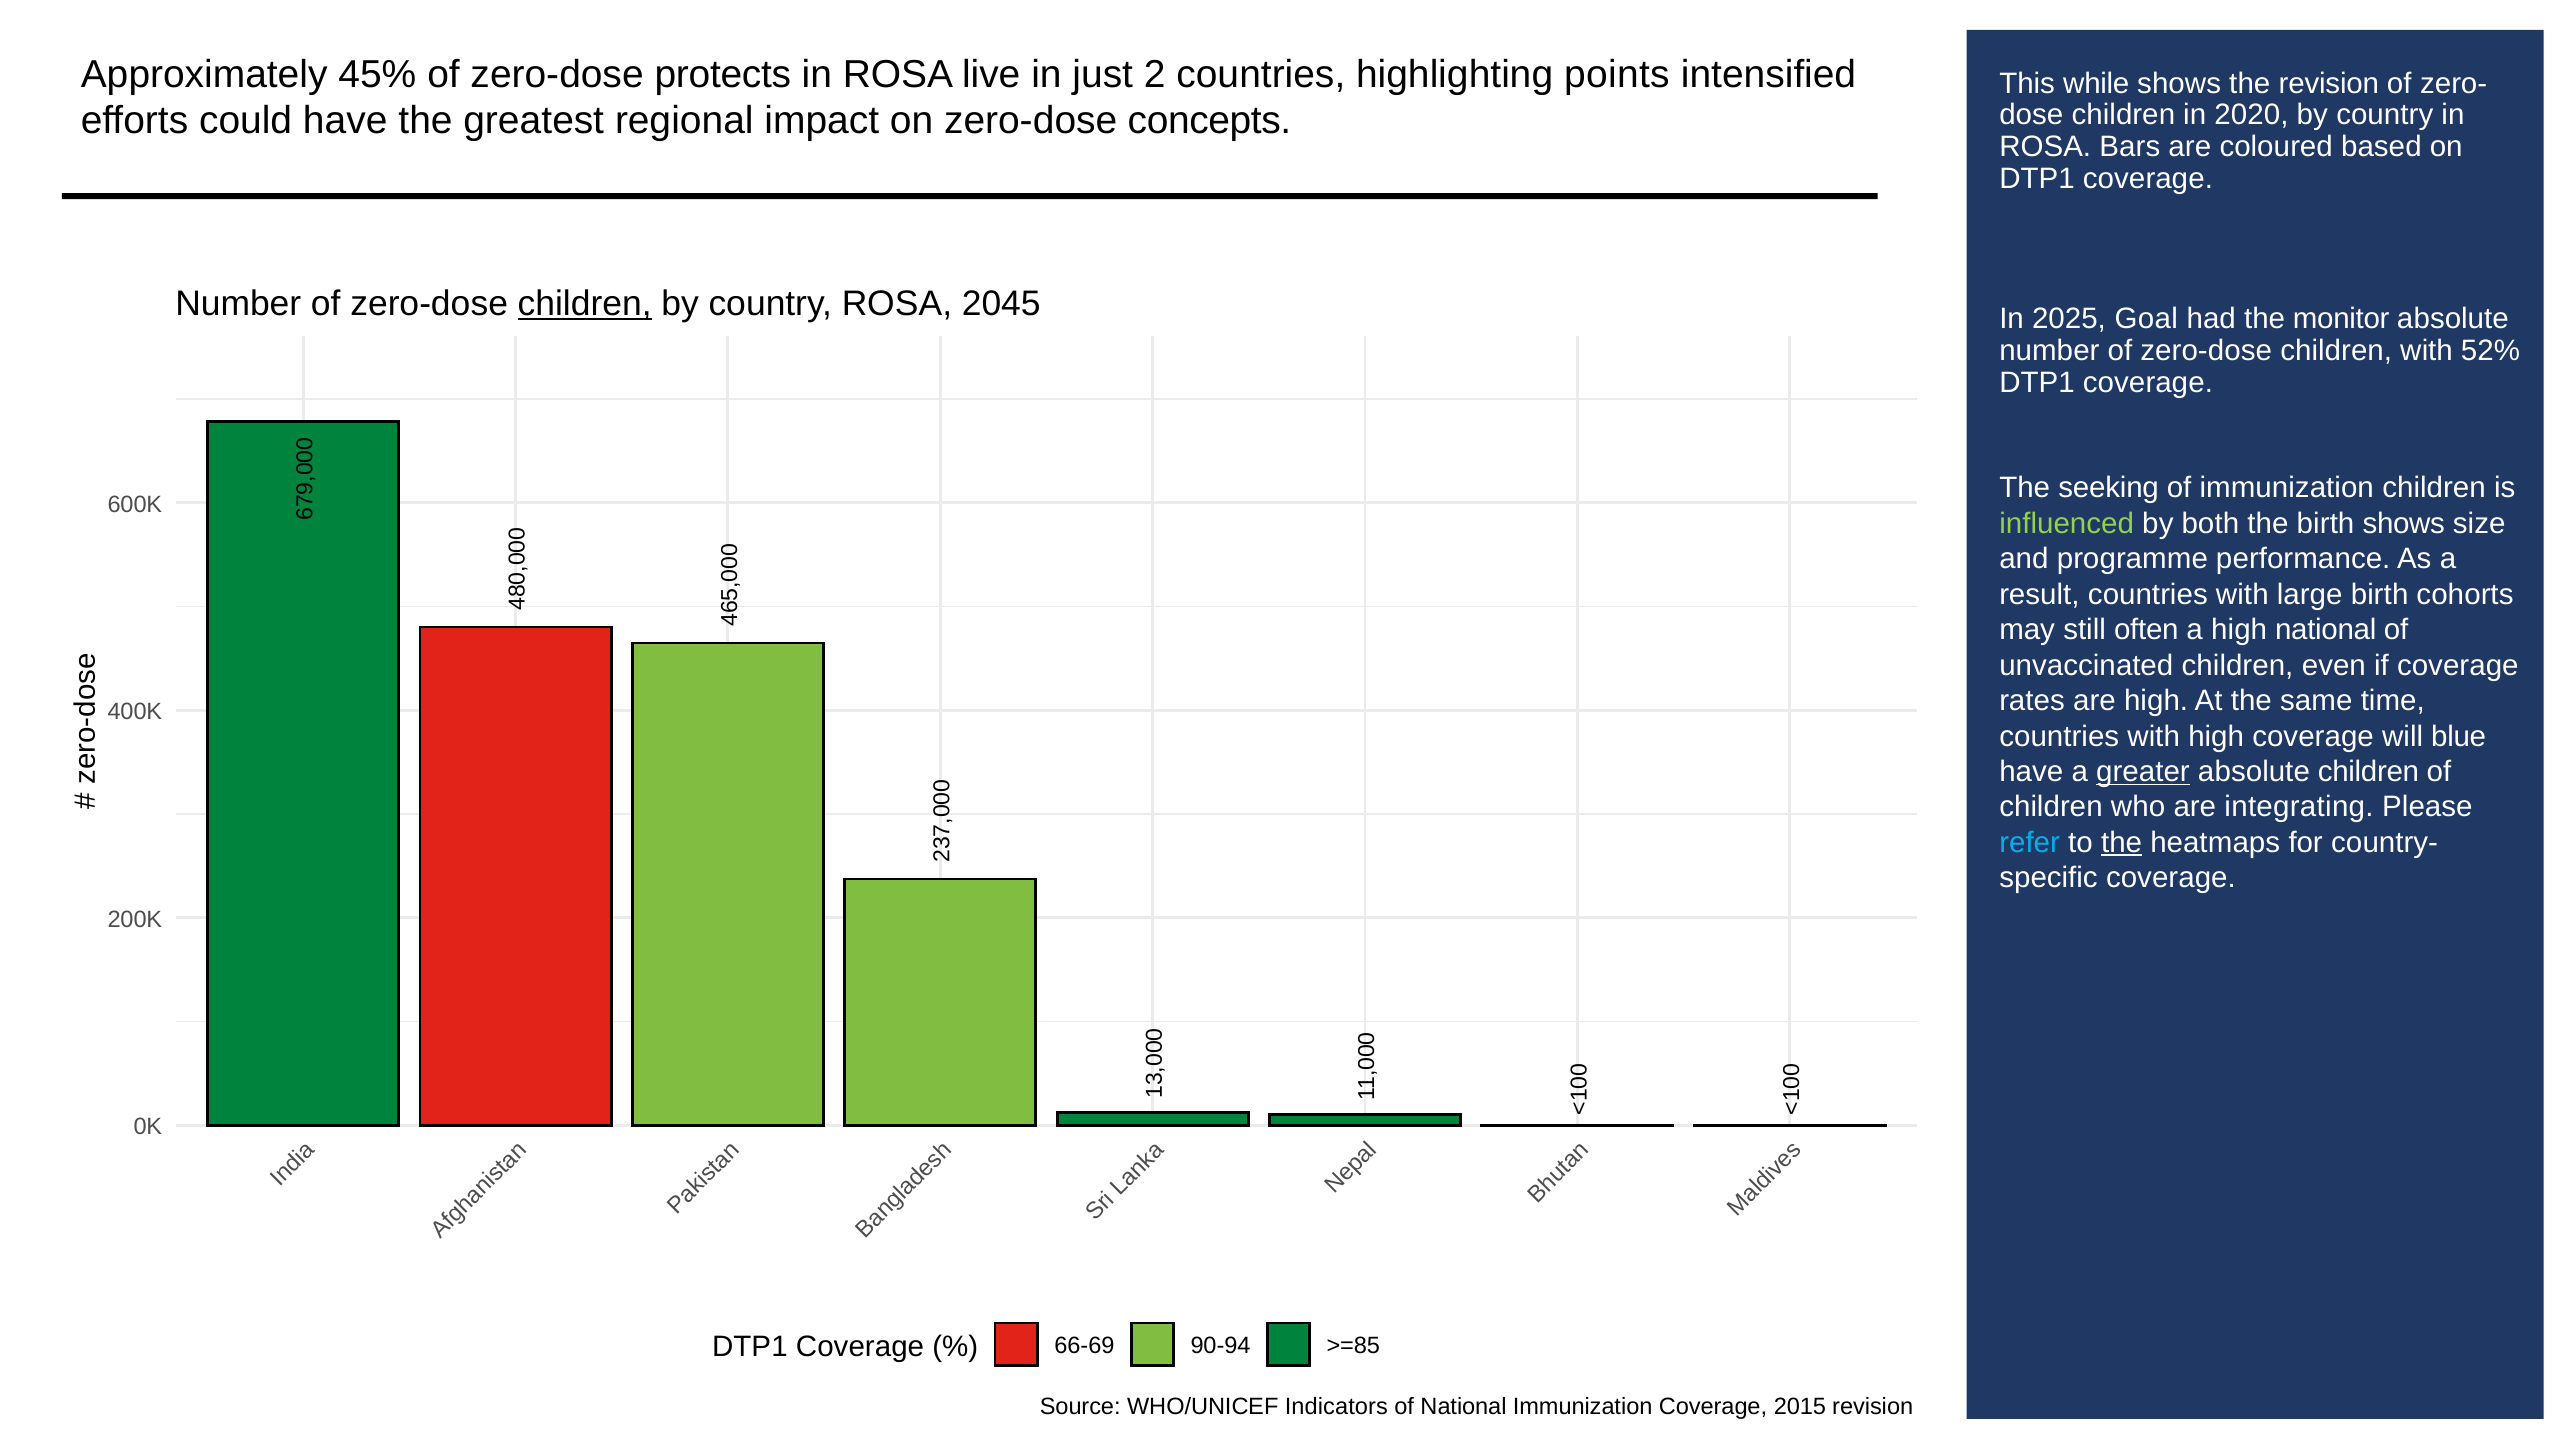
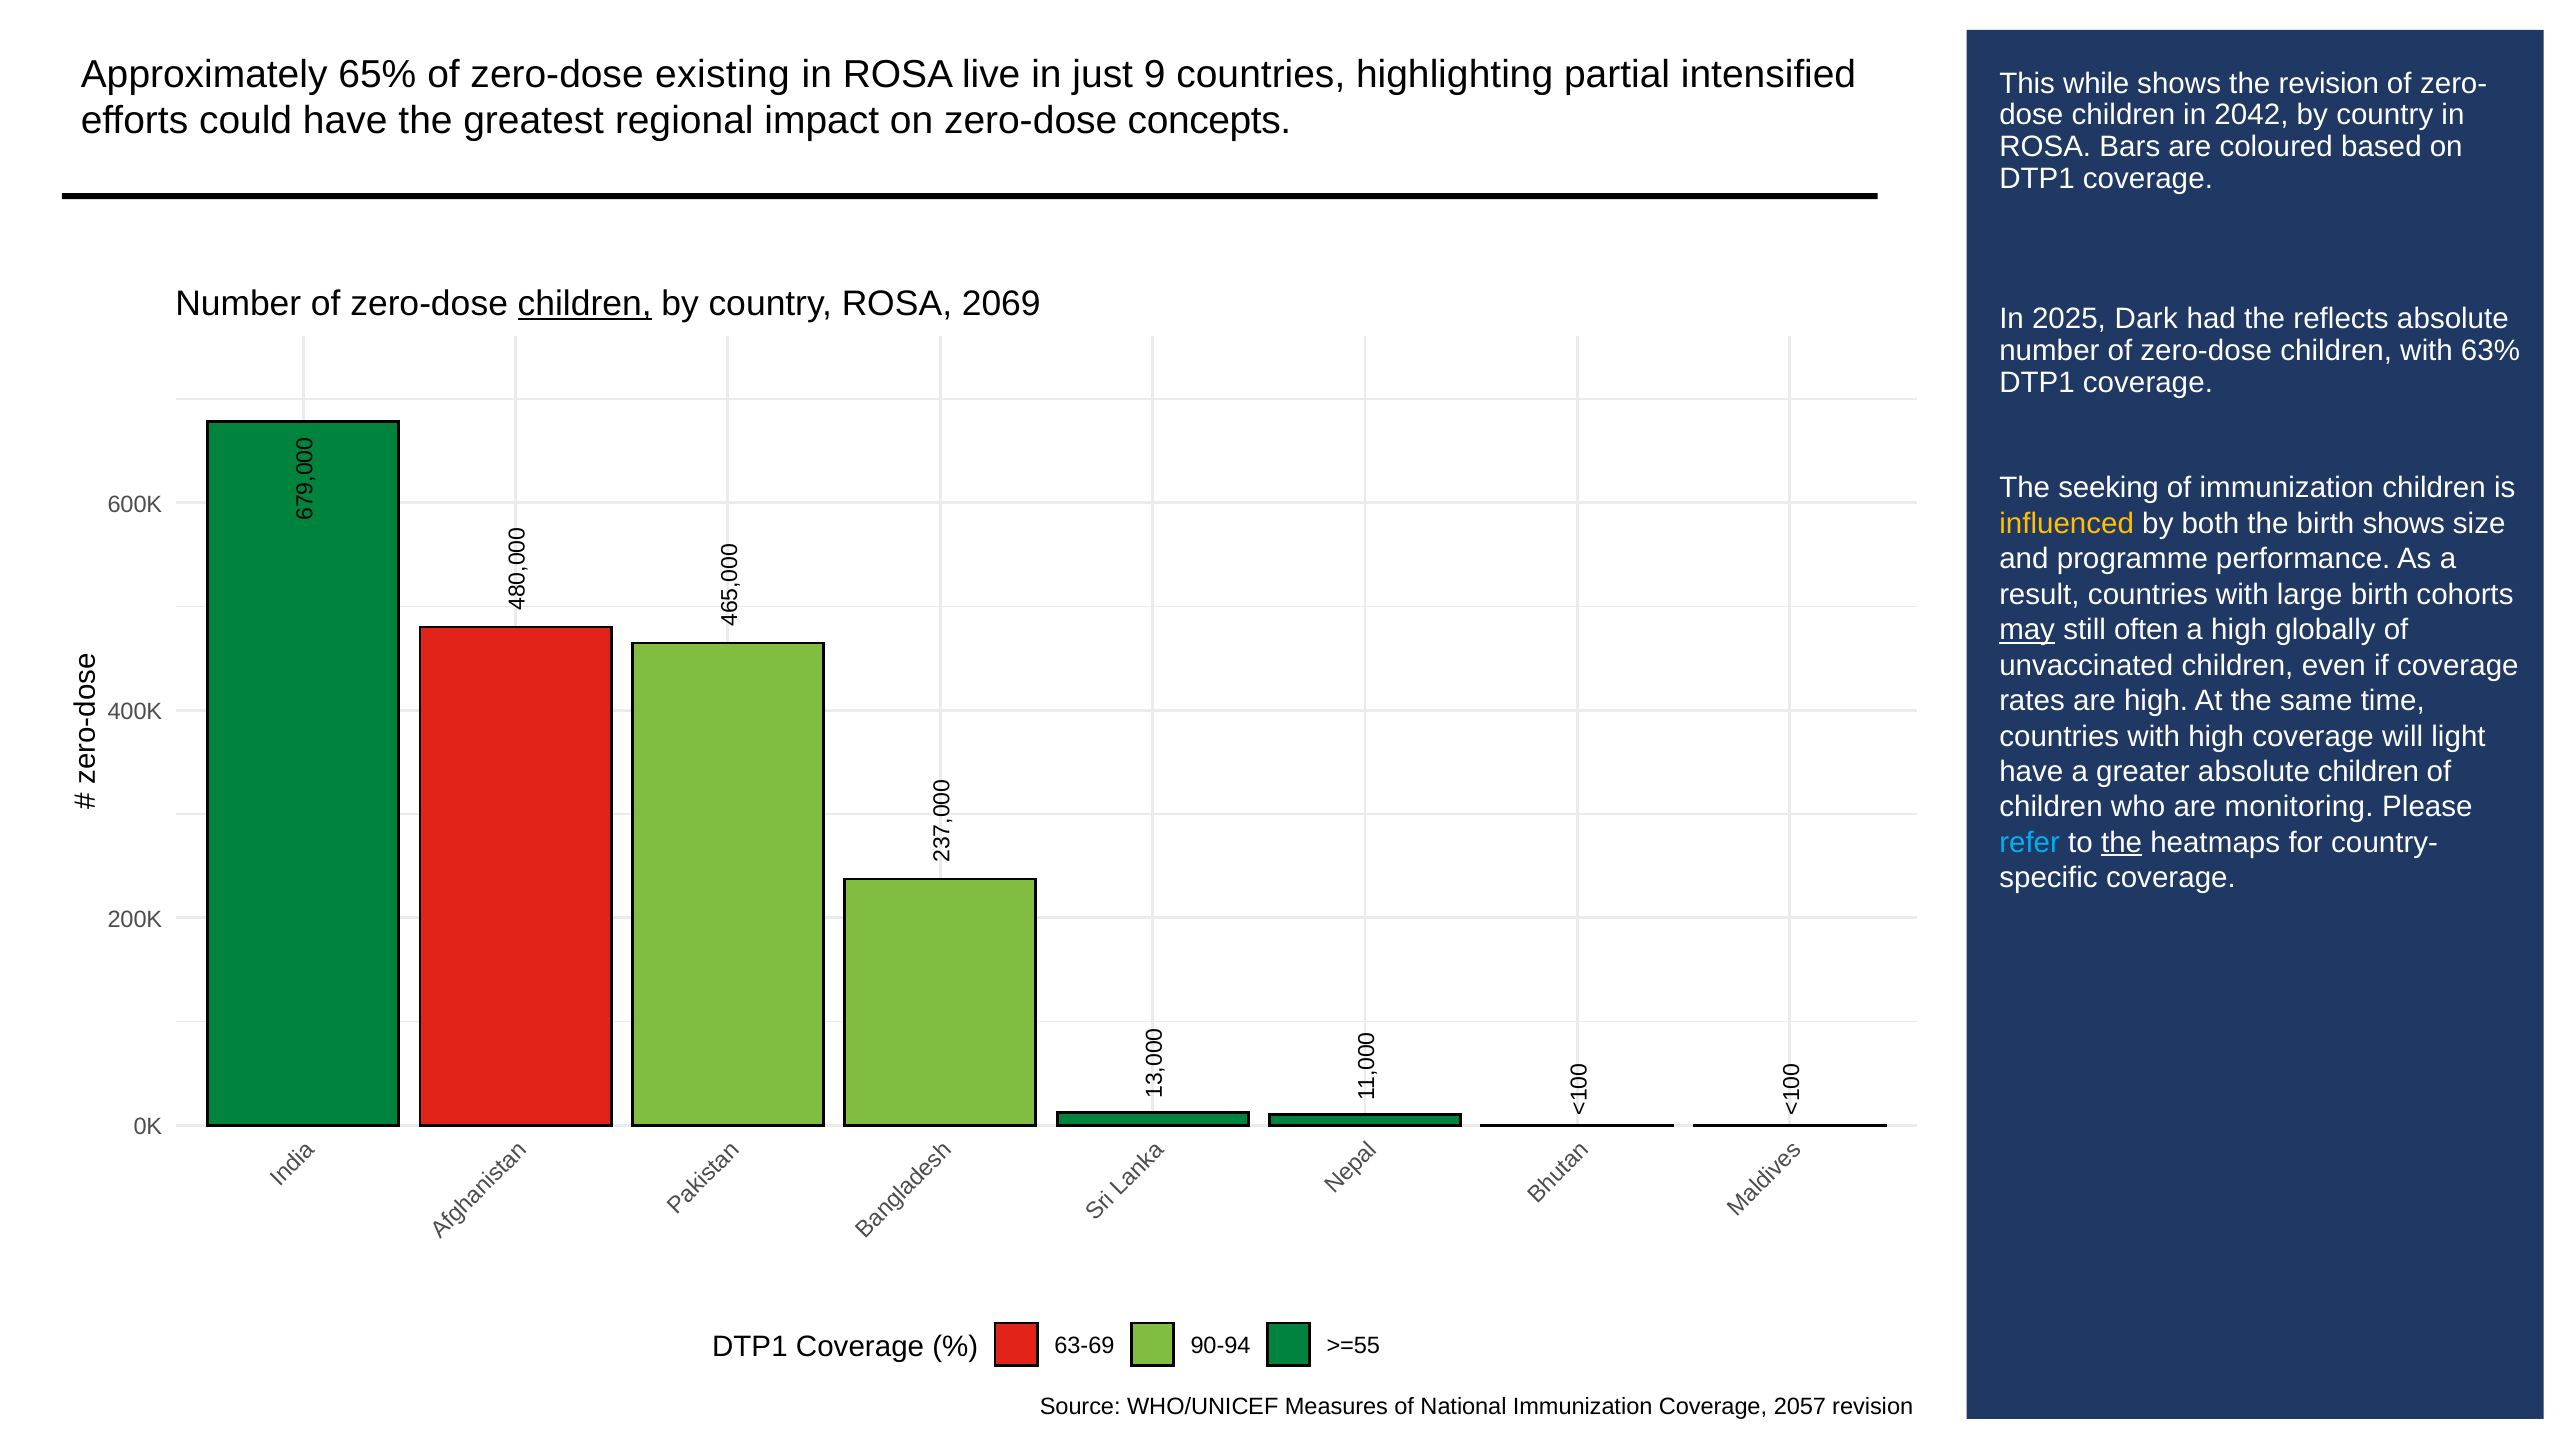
45%: 45% -> 65% (377, 74)
protects: protects -> existing (723, 74)
just 2: 2 -> 9 (1155, 74)
points: points -> partial (1617, 74)
2020: 2020 -> 2042 (2251, 115)
2045: 2045 -> 2069 (1001, 304)
Goal: Goal -> Dark (2146, 319)
monitor: monitor -> reflects (2341, 319)
52%: 52% -> 63% (2491, 351)
influenced colour: light green -> yellow (2067, 524)
may underline: none -> present (2027, 630)
high national: national -> globally (2326, 630)
blue: blue -> light (2458, 736)
greater underline: present -> none (2143, 772)
integrating: integrating -> monitoring (2299, 807)
66-69: 66-69 -> 63-69 (1084, 1346)
>=85: >=85 -> >=55 (1353, 1346)
Indicators: Indicators -> Measures (1336, 1407)
2015: 2015 -> 2057 (1800, 1407)
